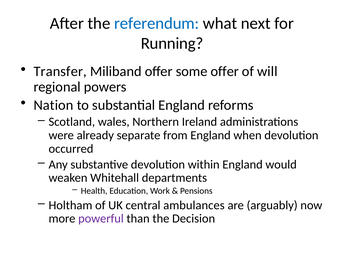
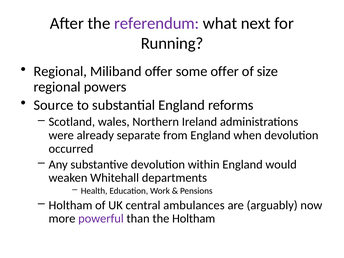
referendum colour: blue -> purple (157, 23)
Transfer: Transfer -> Regional (60, 72)
will: will -> size (267, 72)
Nation: Nation -> Source (54, 105)
the Decision: Decision -> Holtham (194, 219)
